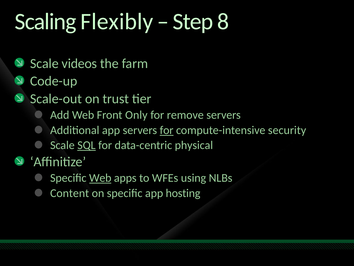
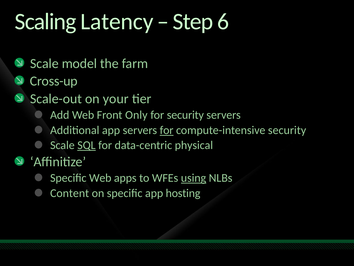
Flexibly: Flexibly -> Latency (117, 22)
8: 8 -> 6 (223, 22)
videos: videos -> model (79, 63)
Code-up: Code-up -> Cross-up (54, 81)
trust: trust -> your (116, 99)
for remove: remove -> security (185, 115)
Web underline: present -> none (100, 178)
using underline: none -> present (194, 178)
